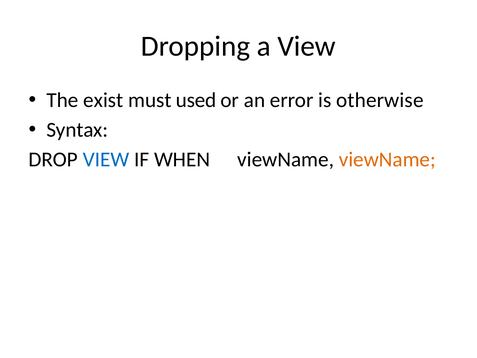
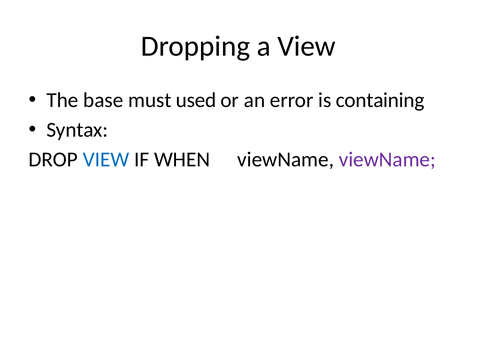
exist: exist -> base (103, 100)
otherwise: otherwise -> containing (380, 100)
viewName colour: orange -> purple (387, 159)
